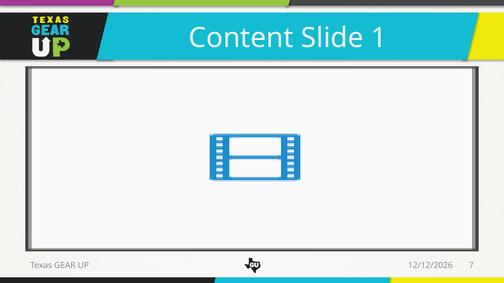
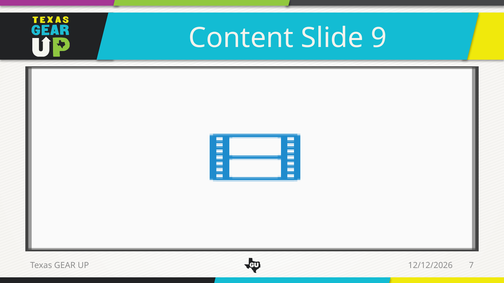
1: 1 -> 9 (379, 38)
